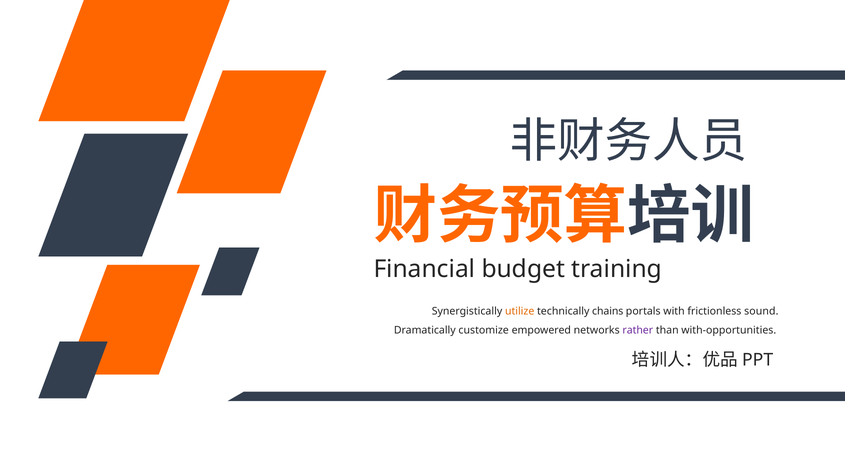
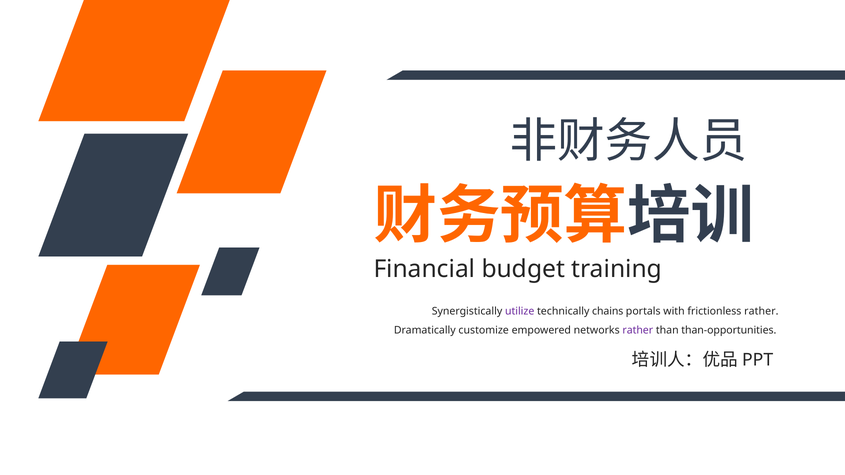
utilize colour: orange -> purple (520, 311)
frictionless sound: sound -> rather (761, 311)
with-opportunities: with-opportunities -> than-opportunities (729, 330)
